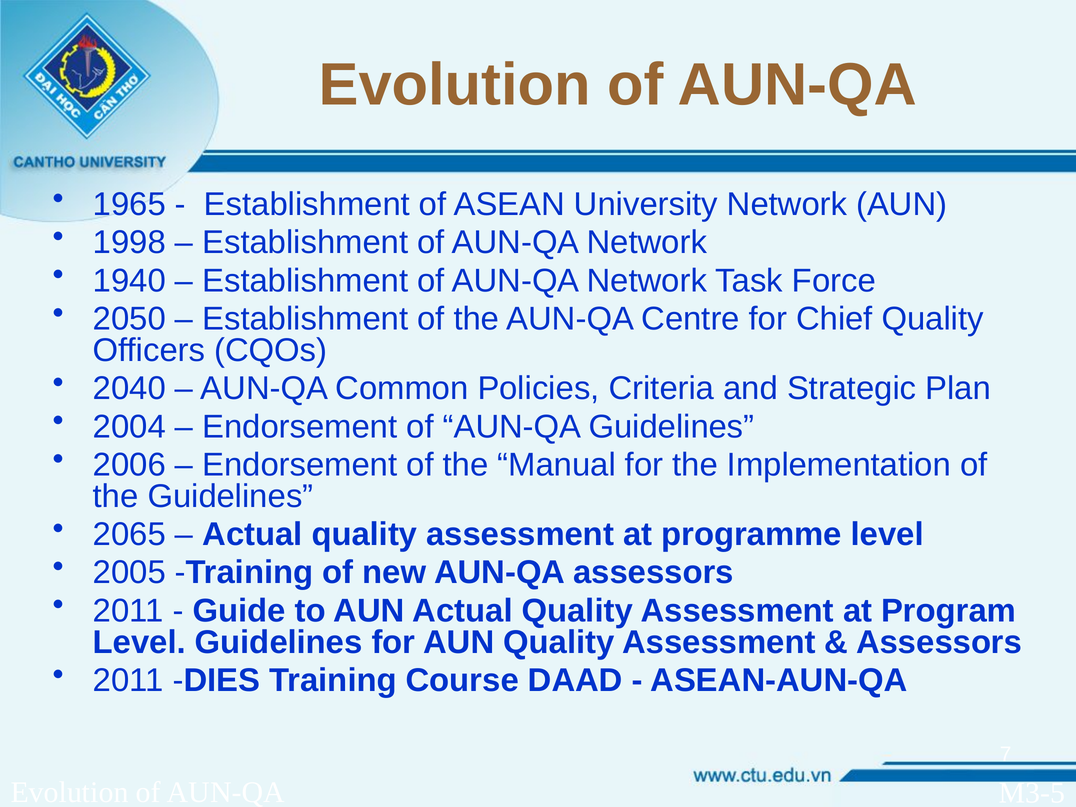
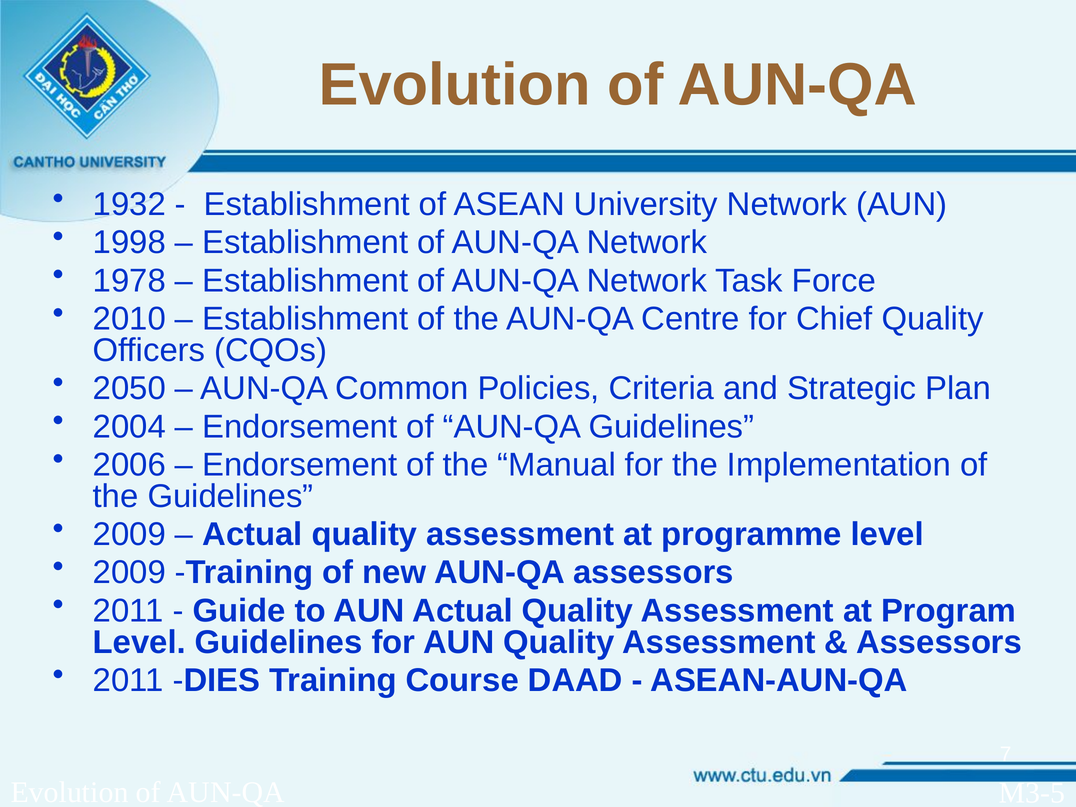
1965: 1965 -> 1932 (129, 205)
1940: 1940 -> 1978 (129, 281)
2050: 2050 -> 2010 (129, 319)
2040: 2040 -> 2050 (129, 389)
2065: 2065 -> 2009 (129, 535)
2005: 2005 -> 2009 (129, 573)
